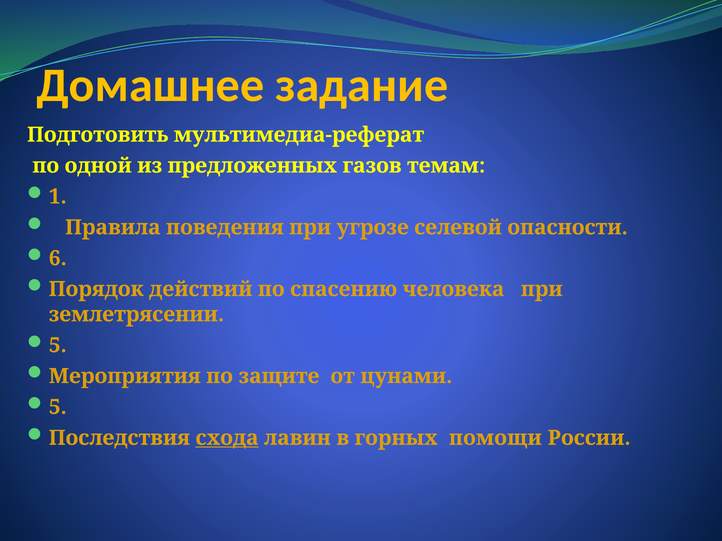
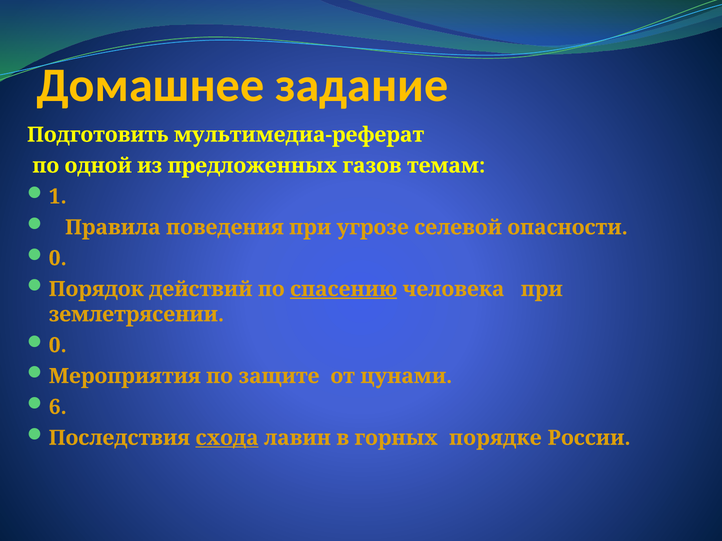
6: 6 -> 0 (58, 259)
спасению underline: none -> present (344, 289)
5: 5 -> 0 (58, 346)
5: 5 -> 6 (58, 407)
помощи: помощи -> порядке (495, 438)
